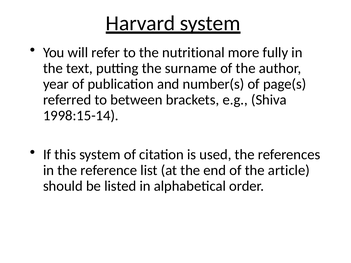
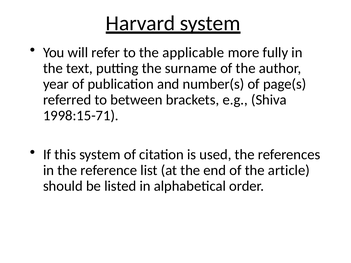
nutritional: nutritional -> applicable (193, 52)
1998:15-14: 1998:15-14 -> 1998:15-71 (81, 116)
